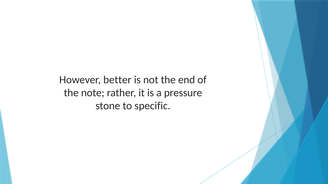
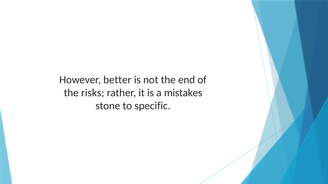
note: note -> risks (93, 93)
pressure: pressure -> mistakes (183, 93)
